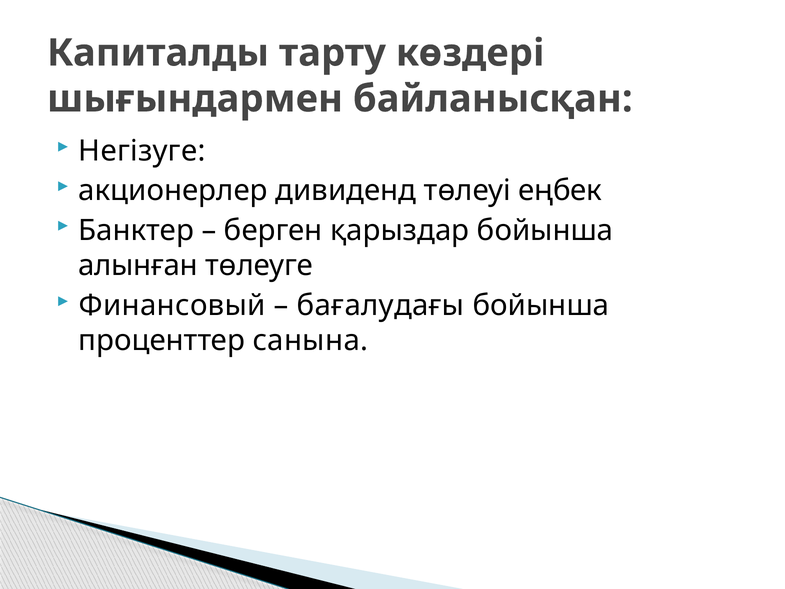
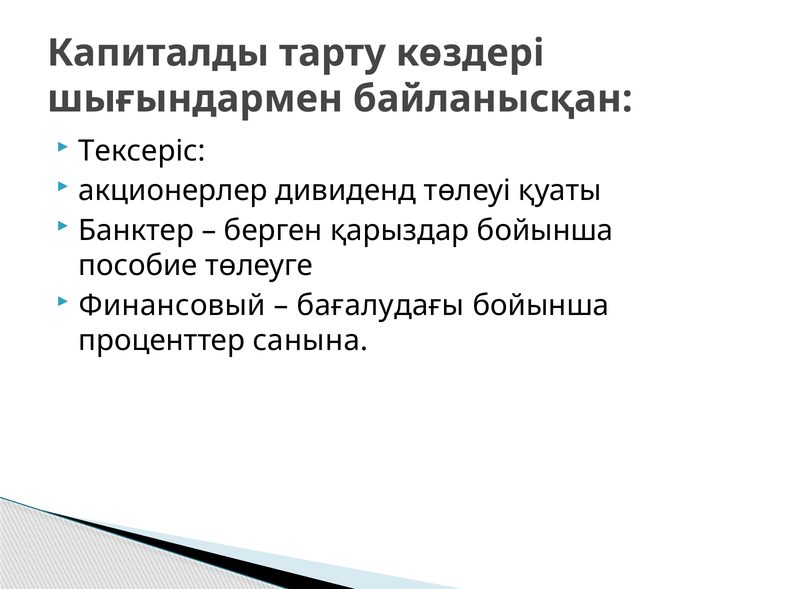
Негізуге: Негізуге -> Тексеріс (142, 151)
еңбек: еңбек -> қуаты (560, 190)
алынған: алынған -> пособие (138, 266)
